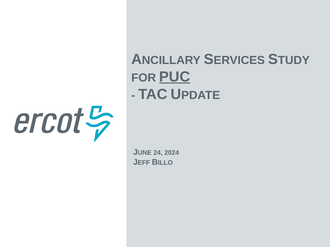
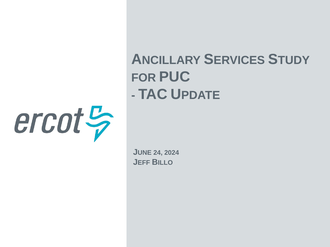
PUC underline: present -> none (175, 77)
